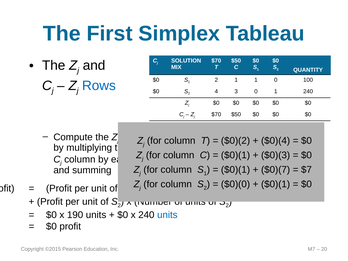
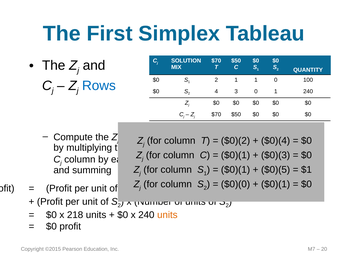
$0)(7: $0)(7 -> $0)(5 (276, 170)
$7: $7 -> $1 (306, 170)
190: 190 -> 218 (75, 215)
units colour: blue -> orange (167, 215)
